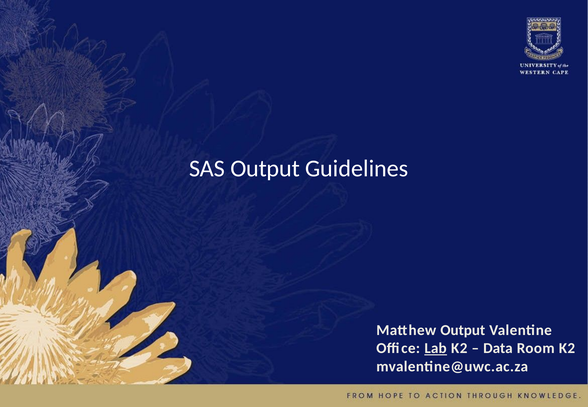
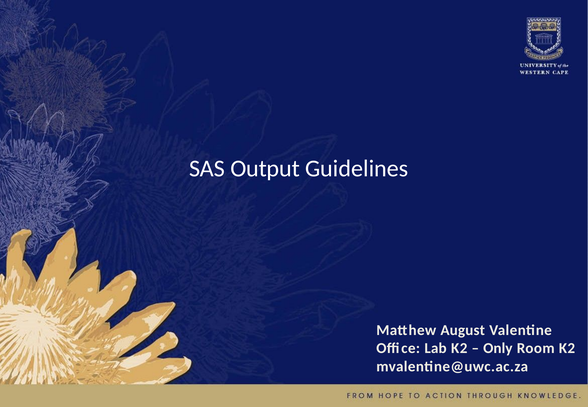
Matthew Output: Output -> August (463, 330)
Lab underline: present -> none (436, 348)
Data: Data -> Only (498, 348)
